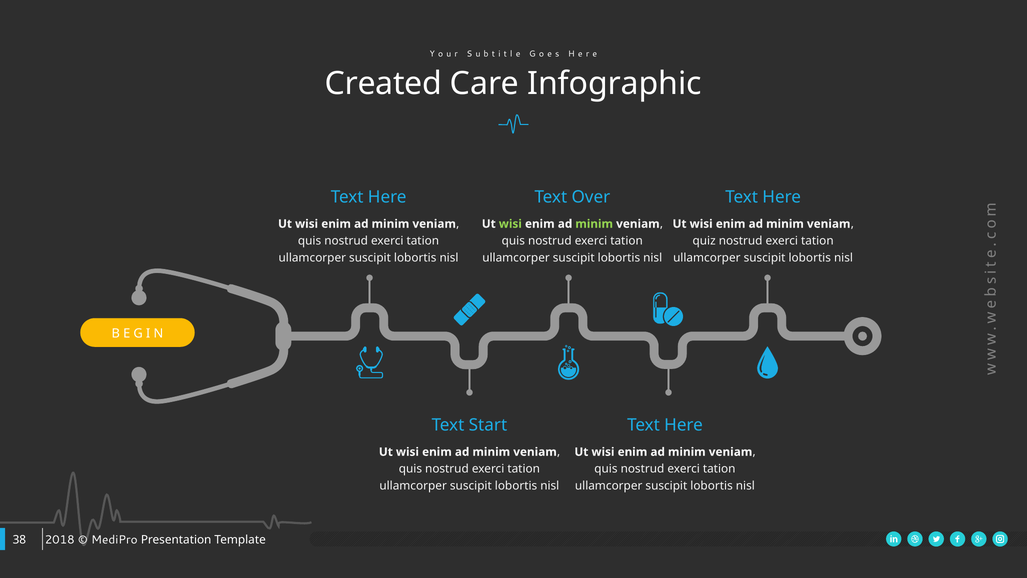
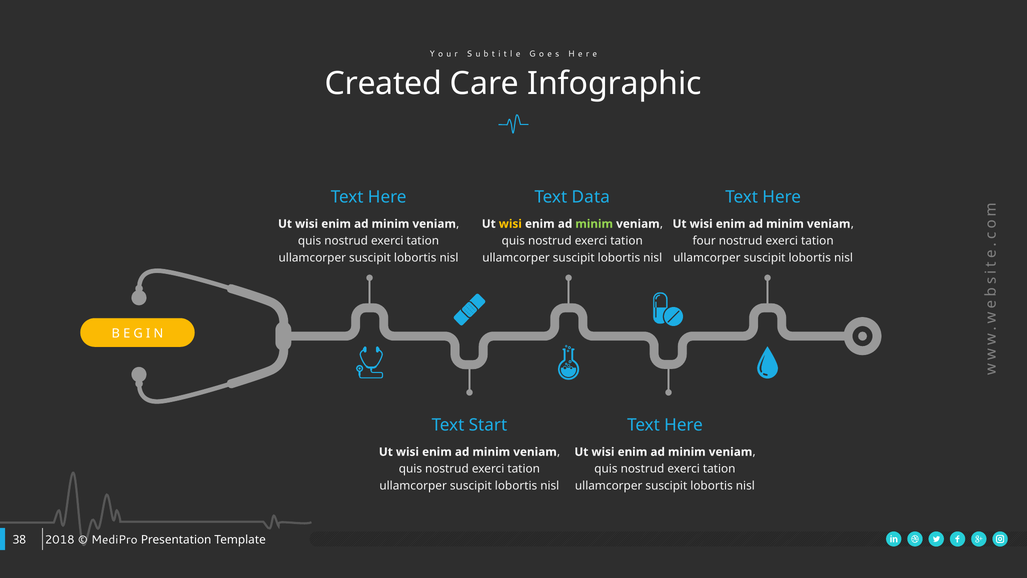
Over: Over -> Data (591, 197)
wisi colour: light green -> yellow (510, 224)
quiz: quiz -> four (704, 241)
